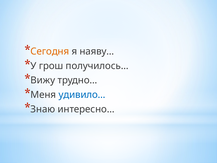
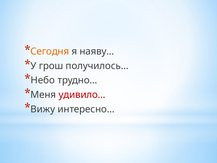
Вижу: Вижу -> Небо (43, 80)
удивило… colour: blue -> red (82, 95)
Знаю: Знаю -> Вижу (43, 109)
